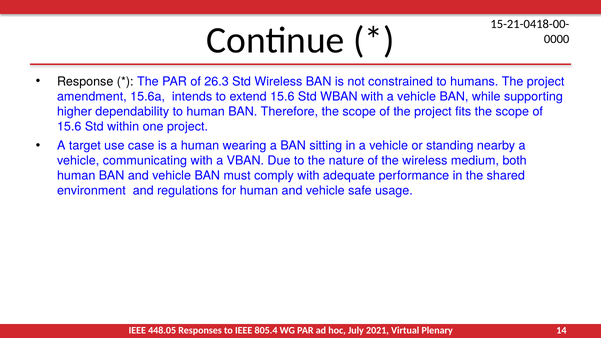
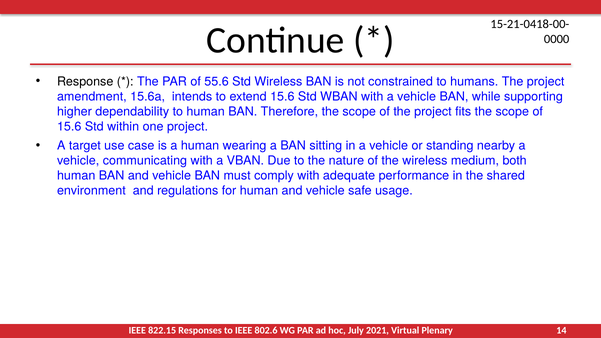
26.3: 26.3 -> 55.6 (217, 81)
448.05: 448.05 -> 822.15 (162, 331)
805.4: 805.4 -> 802.6 (266, 331)
